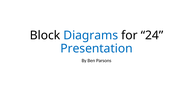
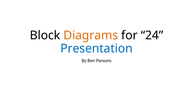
Diagrams colour: blue -> orange (91, 35)
